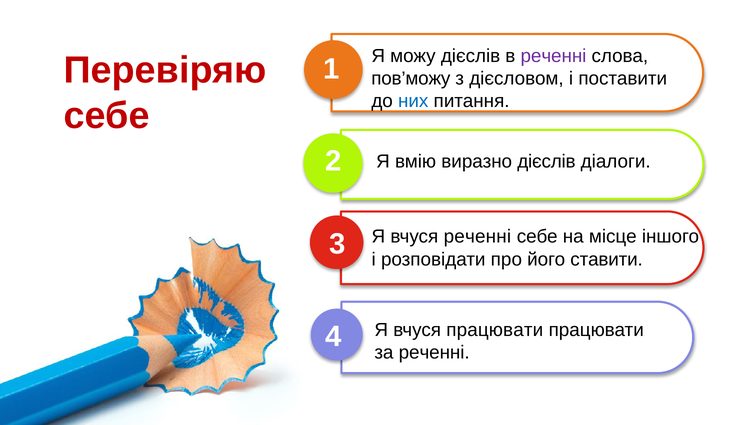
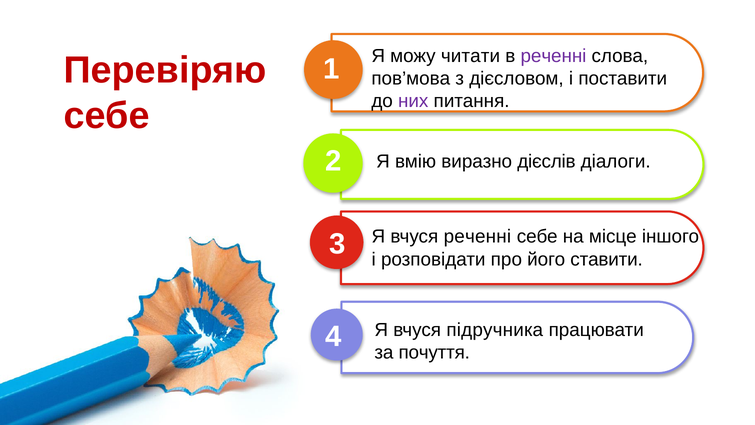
можу дієслів: дієслів -> читати (470, 56)
пов’можу: пов’можу -> пов’мова (411, 78)
них colour: blue -> purple (413, 101)
вчуся працювати: працювати -> підручника (495, 330)
за реченні: реченні -> почуття (434, 352)
